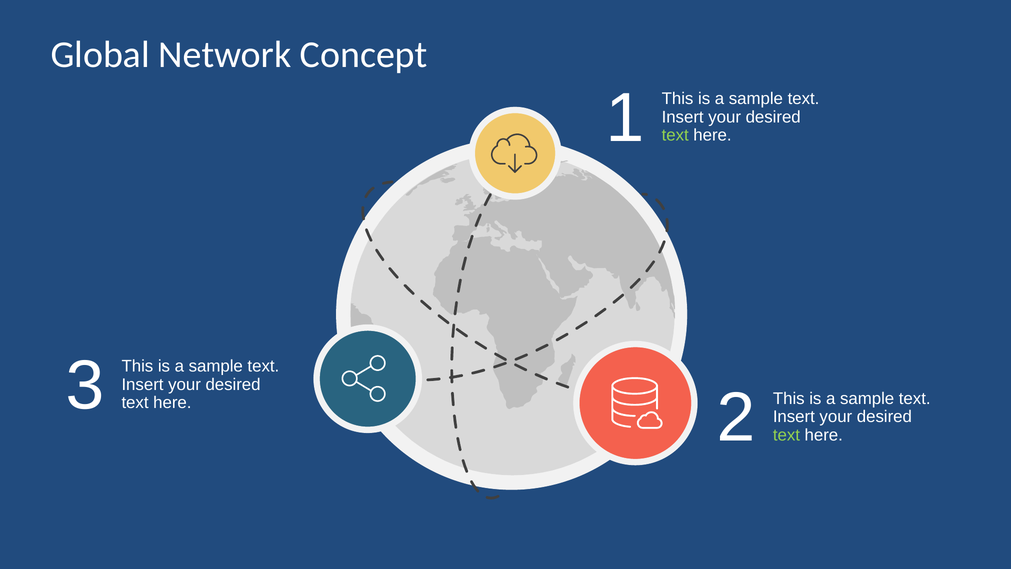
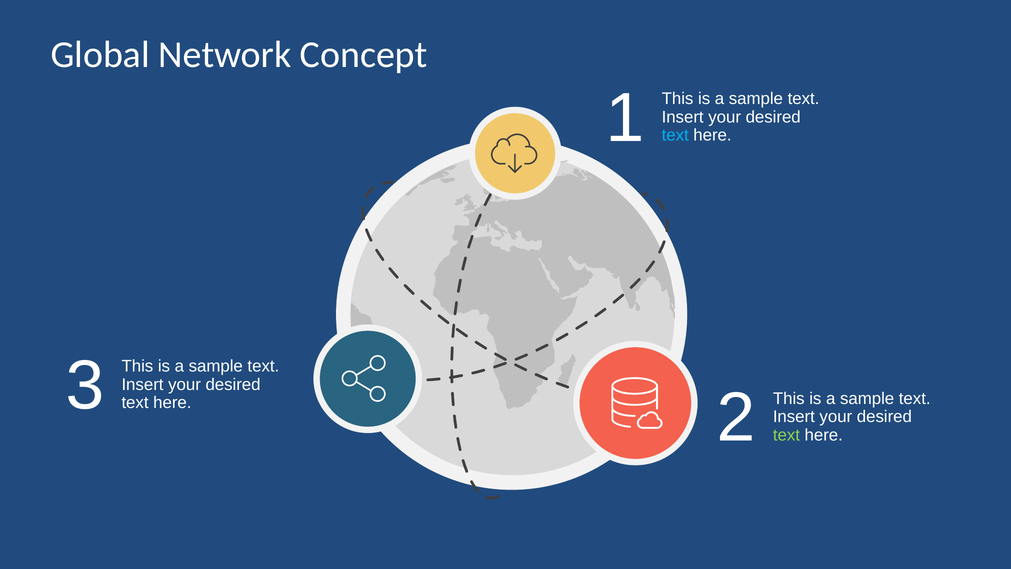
text colour: light green -> light blue (675, 135)
